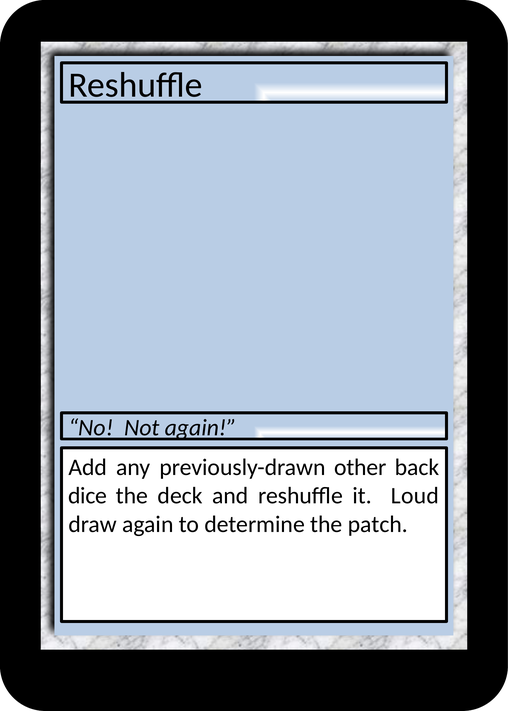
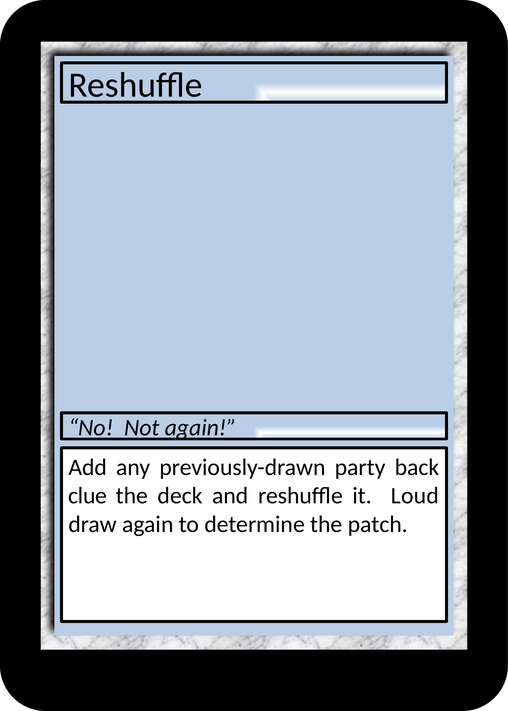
other: other -> party (360, 467)
dice: dice -> clue (88, 496)
